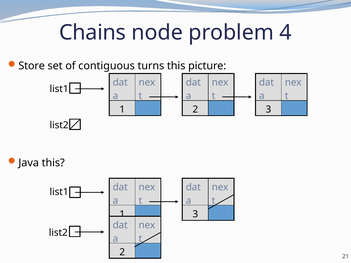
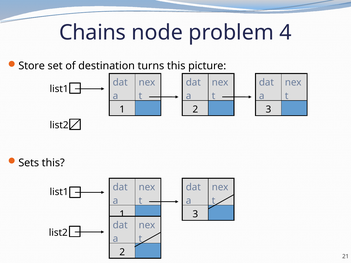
contiguous: contiguous -> destination (107, 66)
Java: Java -> Sets (29, 163)
